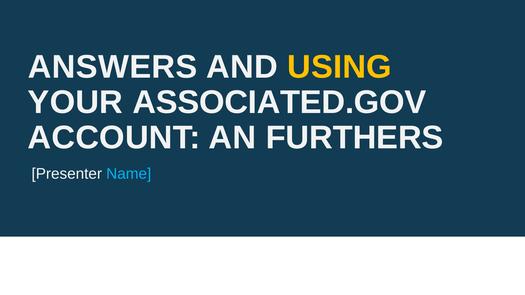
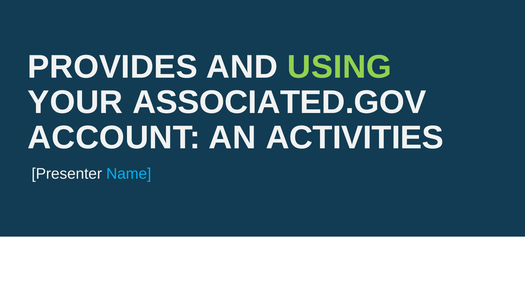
ANSWERS: ANSWERS -> PROVIDES (113, 67)
USING colour: yellow -> light green (339, 67)
FURTHERS: FURTHERS -> ACTIVITIES (355, 138)
